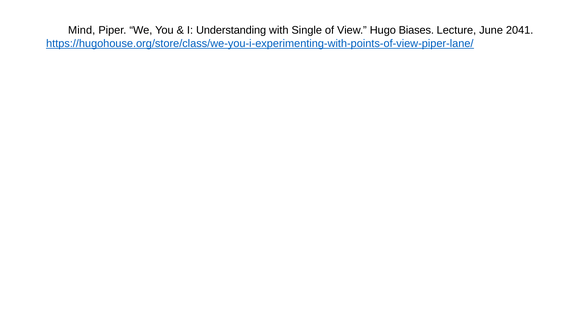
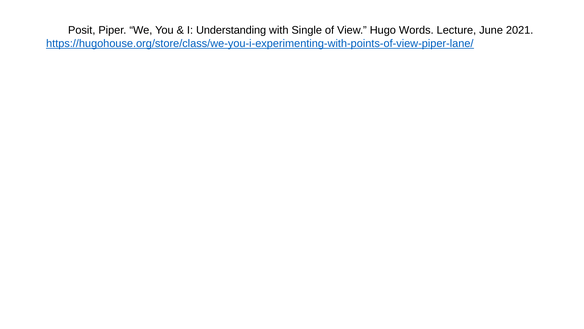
Mind: Mind -> Posit (82, 30)
Biases: Biases -> Words (416, 30)
2041: 2041 -> 2021 (520, 30)
